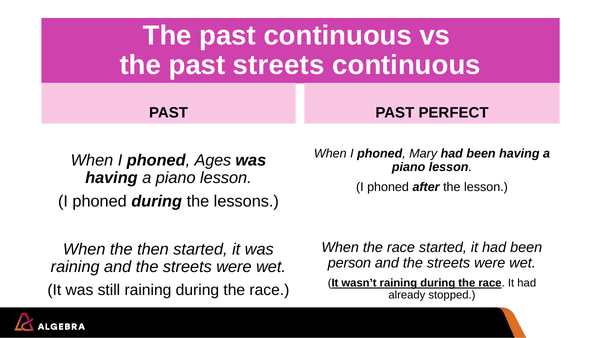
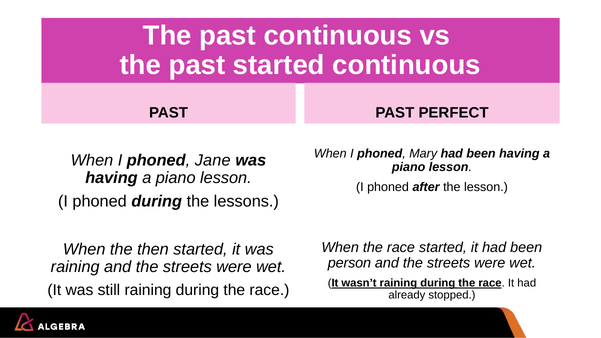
past streets: streets -> started (279, 65)
Ages: Ages -> Jane (213, 160)
